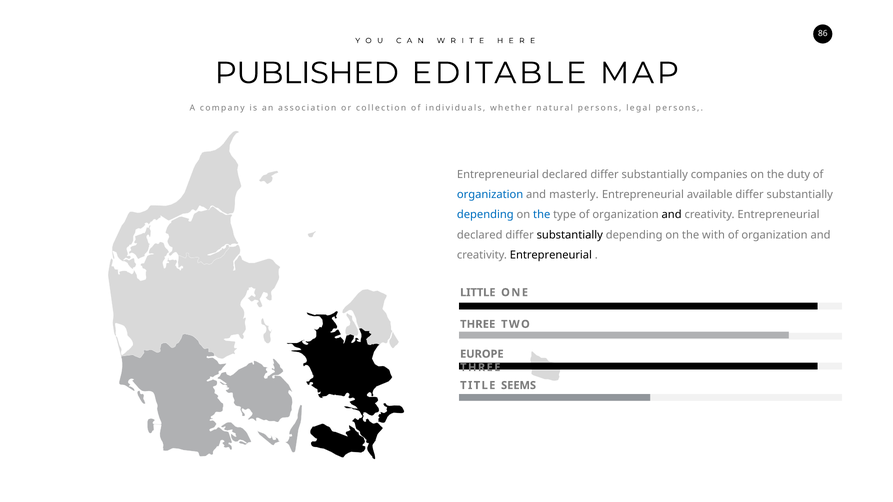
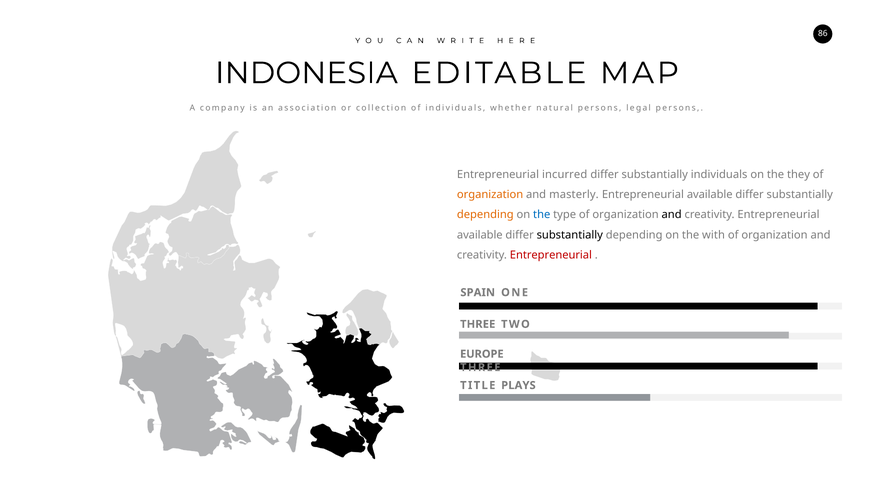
PUBLISHED: PUBLISHED -> INDONESIA (306, 73)
declared: declared -> incurred (565, 175)
substantially companies: companies -> individuals (719, 175)
duty: duty -> they (799, 175)
organization colour: blue -> orange (490, 195)
depending colour: blue -> orange (485, 215)
declared: declared -> available (480, 235)
Entrepreneurial colour: black -> red (551, 255)
LITTLE: LITTLE -> SPAIN (478, 293)
SEEMS: SEEMS -> PLAYS (518, 386)
